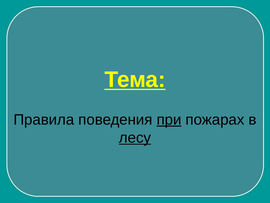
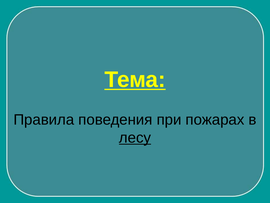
при underline: present -> none (169, 119)
